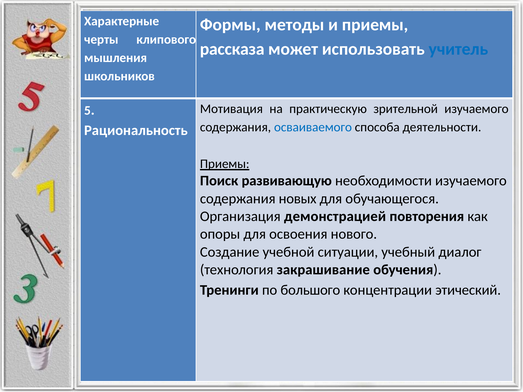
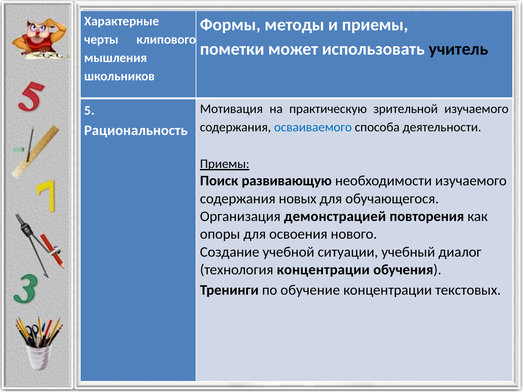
рассказа: рассказа -> пометки (232, 49)
учитель colour: blue -> black (458, 49)
технология закрашивание: закрашивание -> концентрации (323, 270)
большого: большого -> обучение (310, 290)
этический: этический -> текстовых (468, 290)
